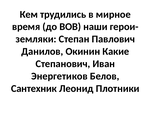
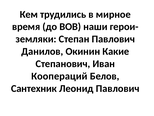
Энергетиков: Энергетиков -> Коопераций (59, 76)
Леонид Плотники: Плотники -> Павлович (118, 88)
